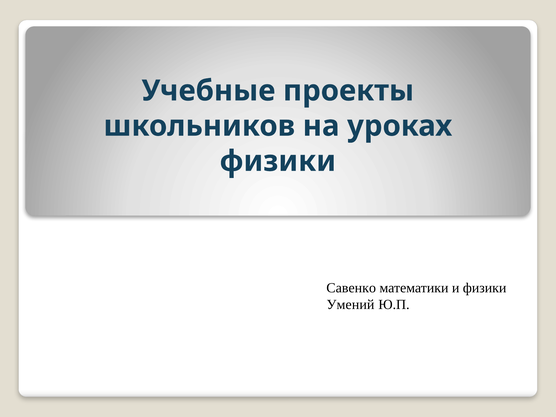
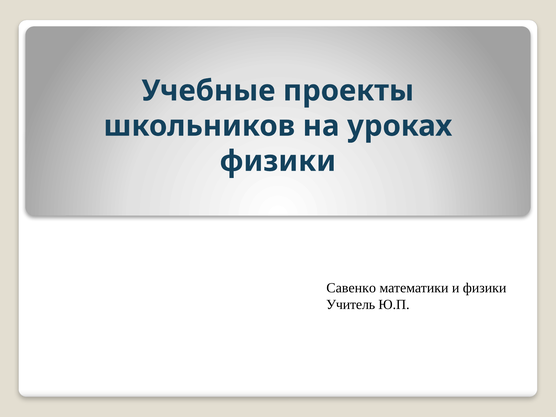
Умений: Умений -> Учитель (351, 305)
